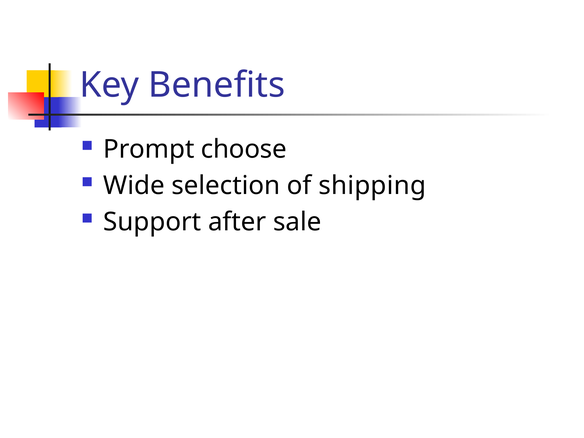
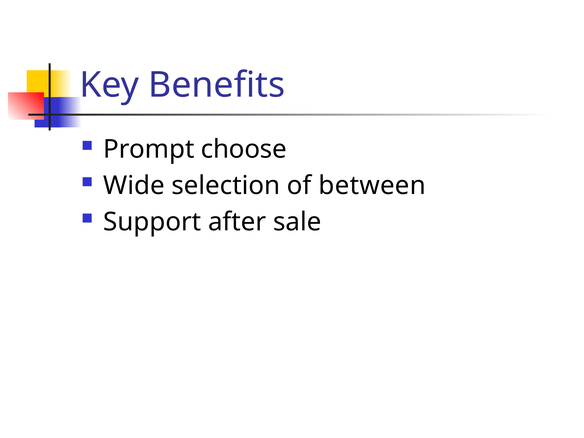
shipping: shipping -> between (372, 186)
